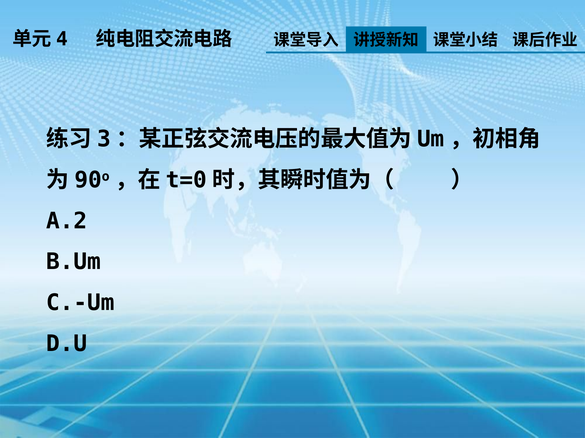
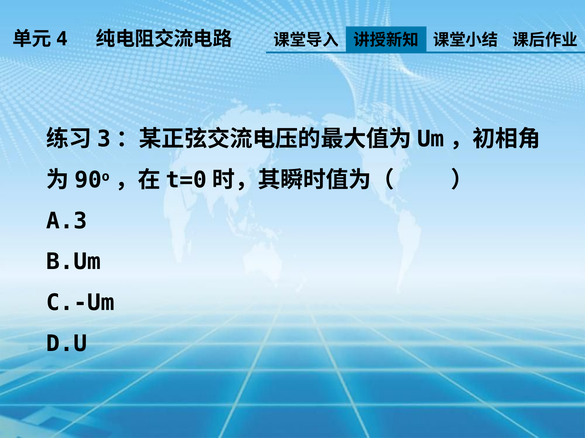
A.2: A.2 -> A.3 (67, 221)
